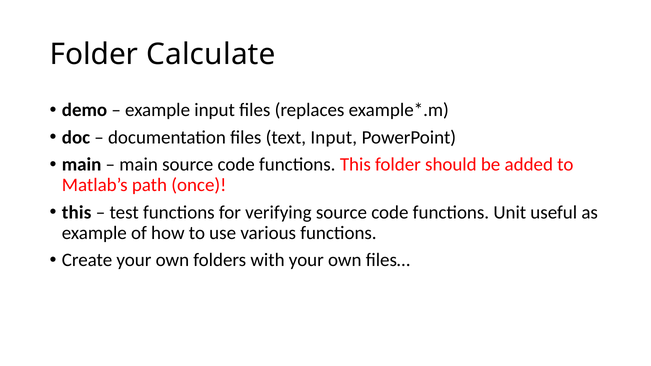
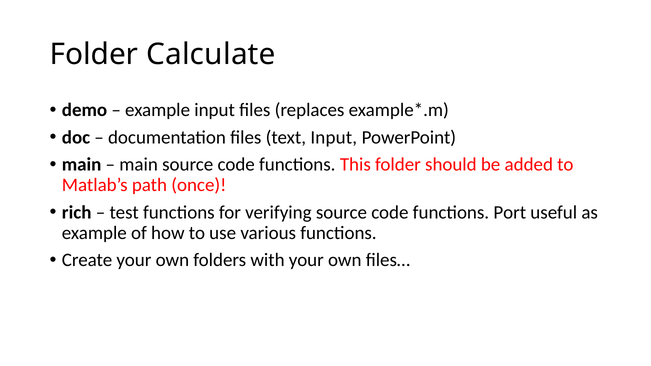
this: this -> rich (77, 212)
Unit: Unit -> Port (510, 212)
